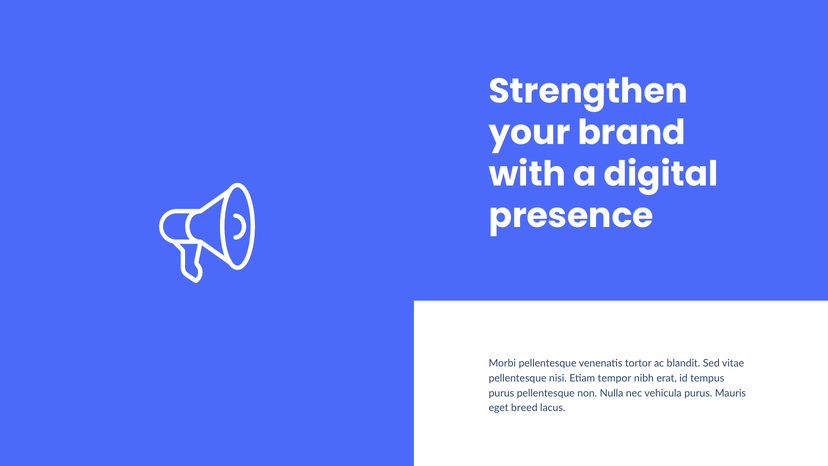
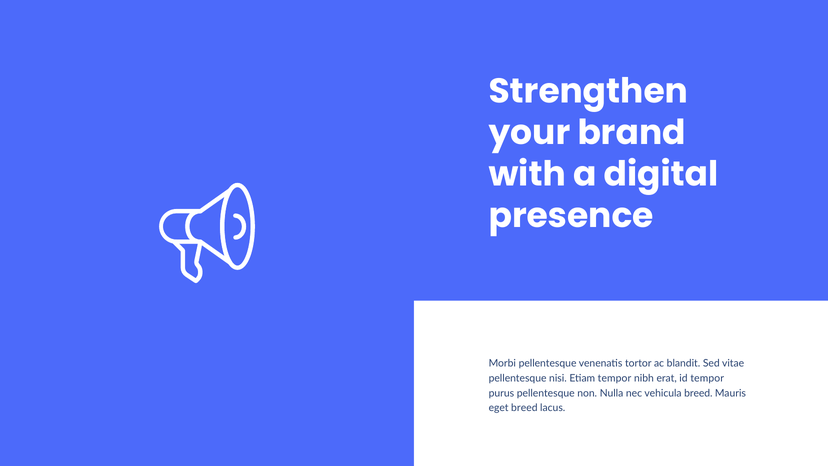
id tempus: tempus -> tempor (707, 378)
vehicula purus: purus -> breed (698, 393)
